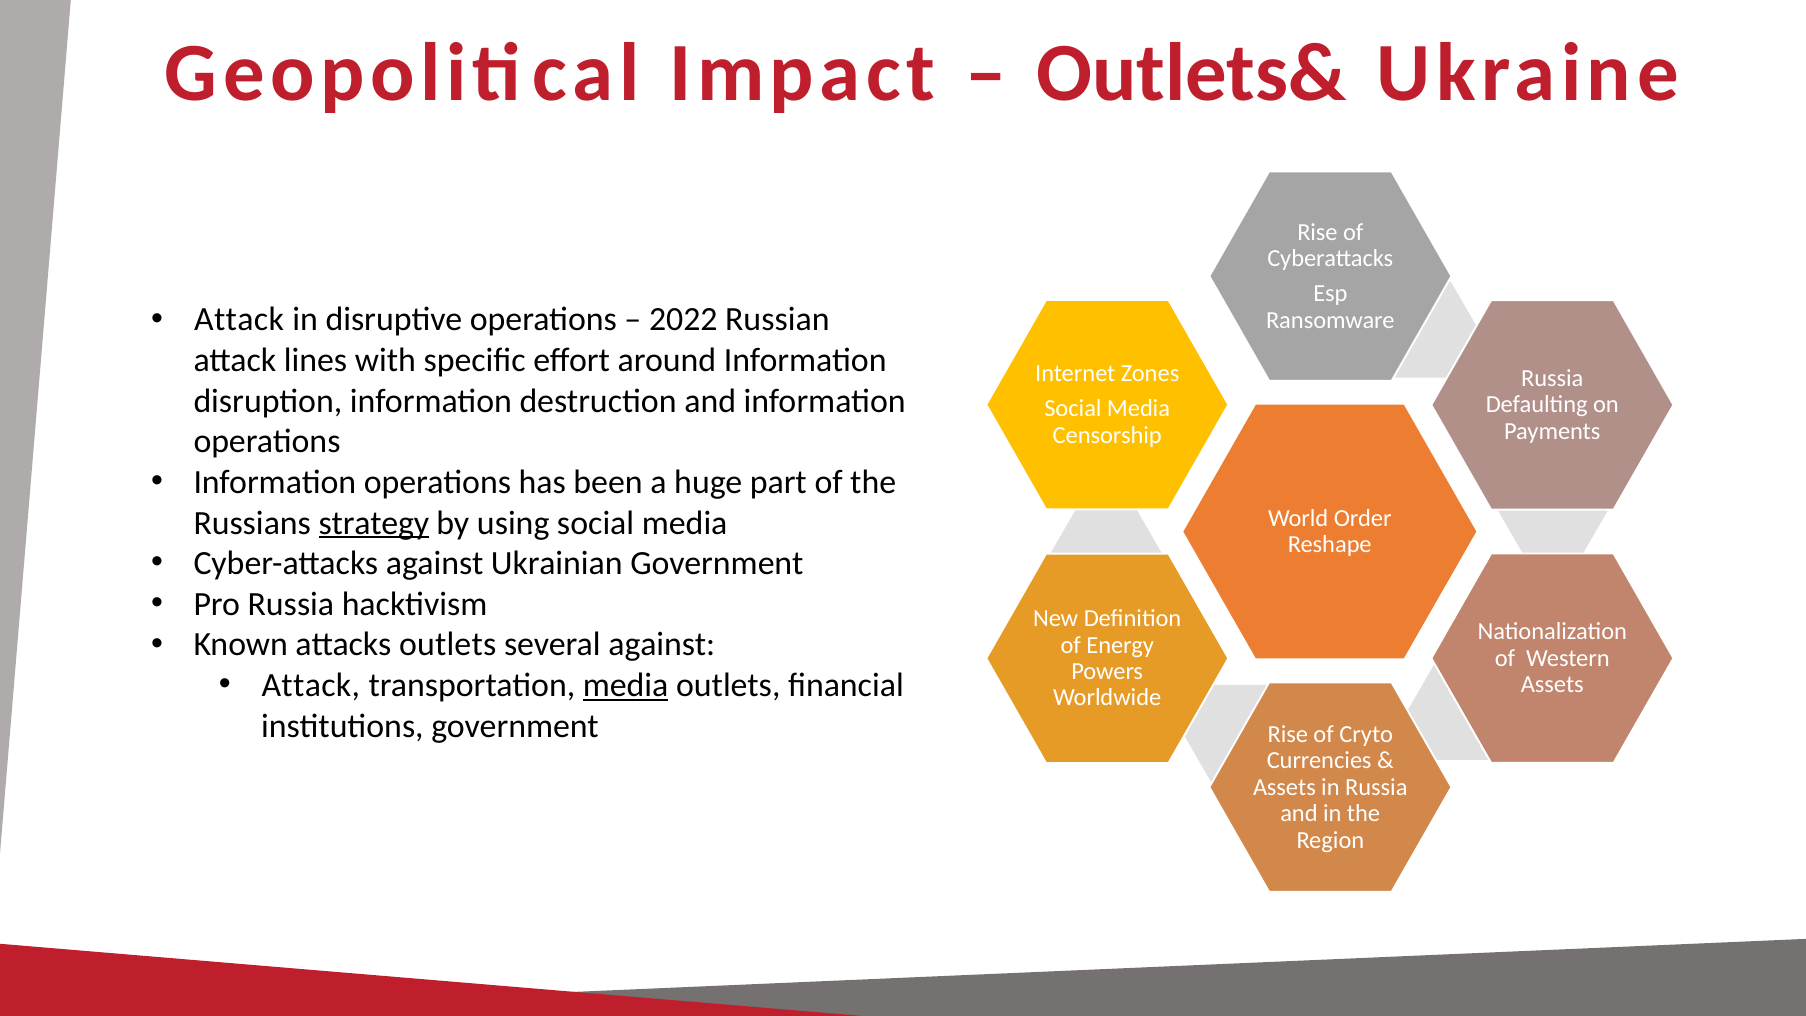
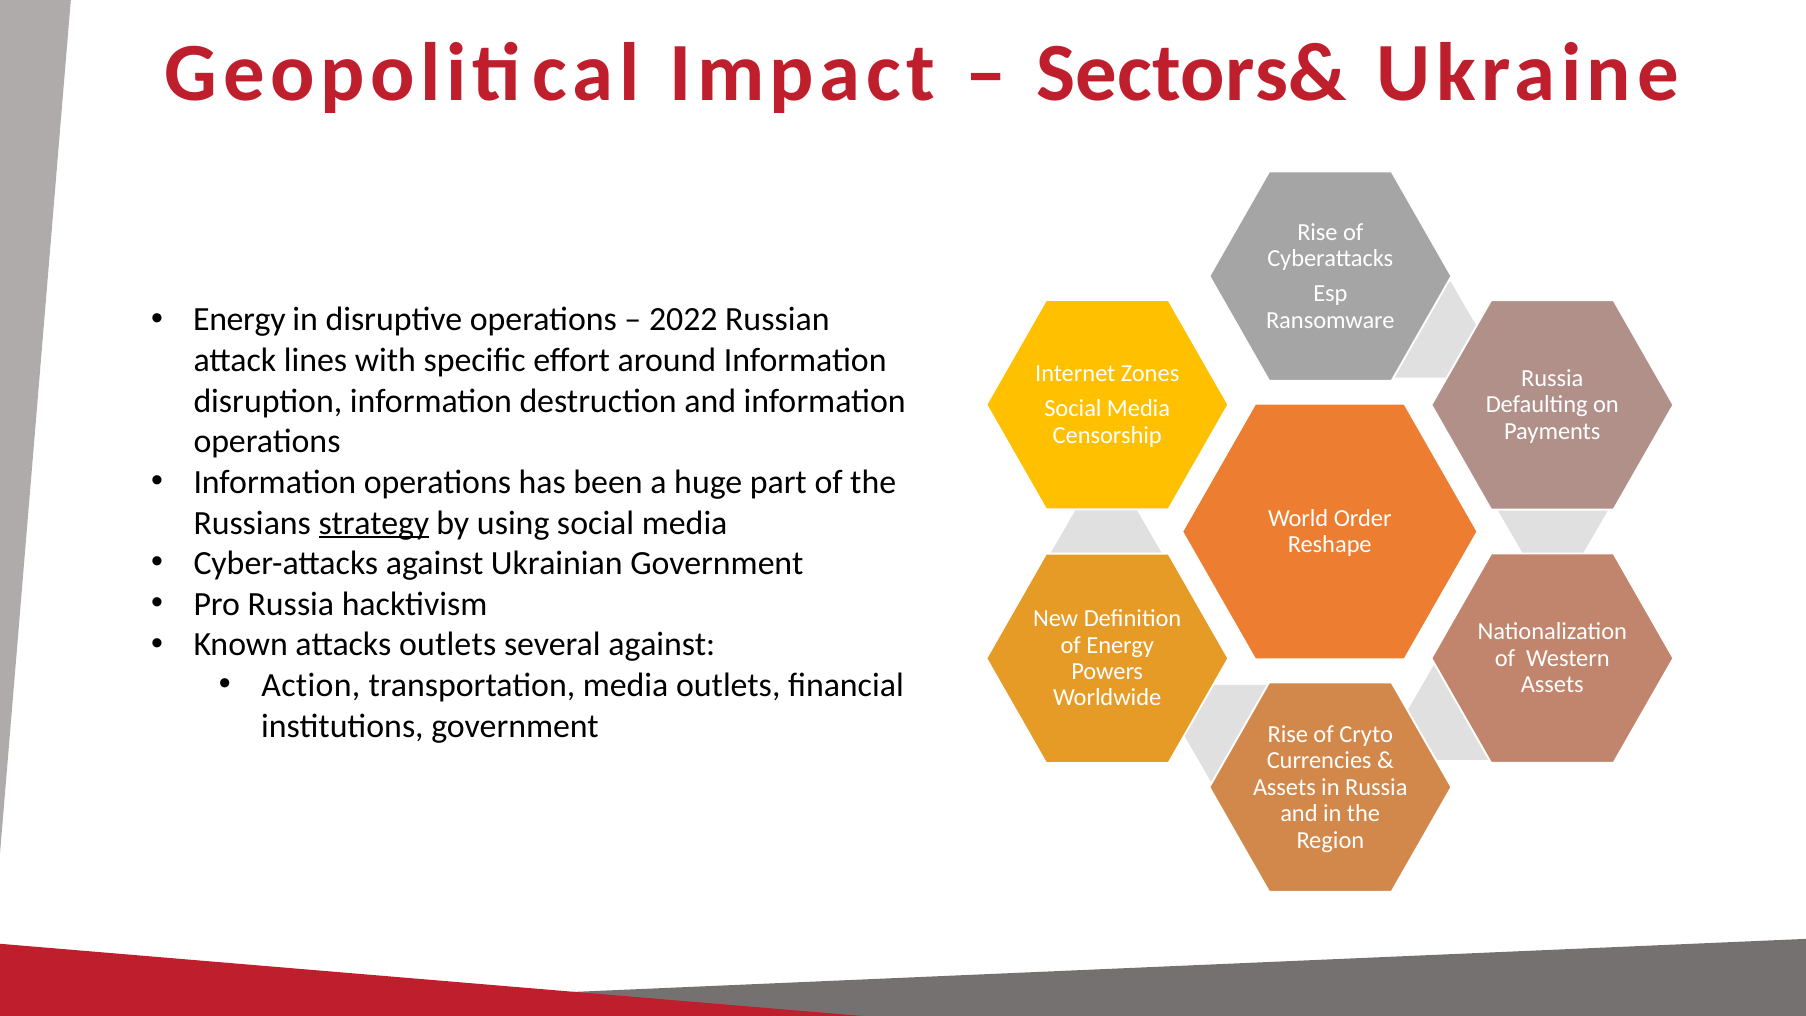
Outlets&: Outlets& -> Sectors& (1191, 73)
Attack: Attack -> Energy (239, 320)
Attack: Attack -> Action (311, 685)
media underline: present -> none (626, 685)
